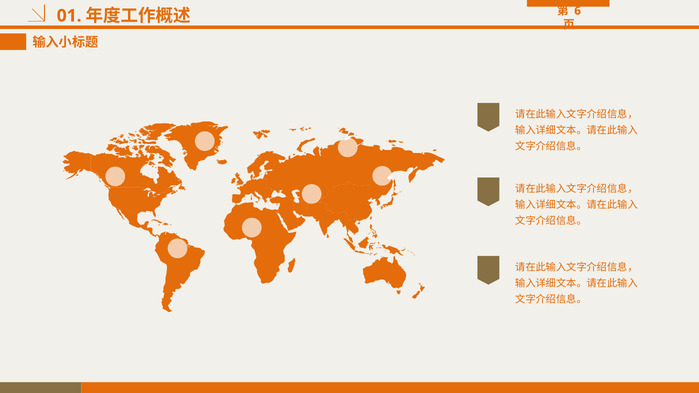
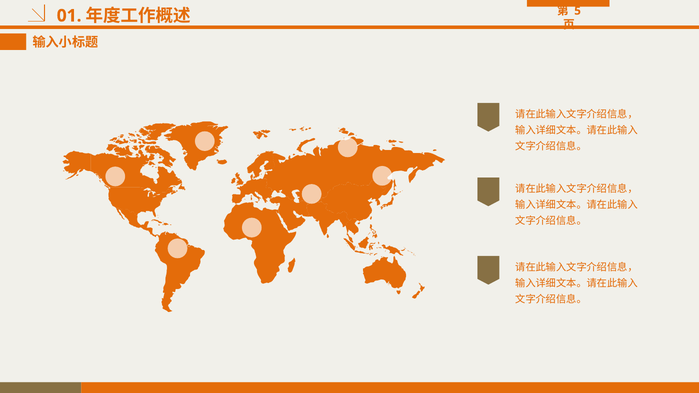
6: 6 -> 5 (578, 11)
